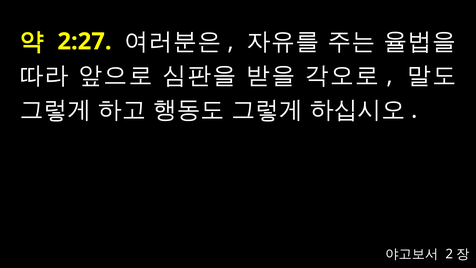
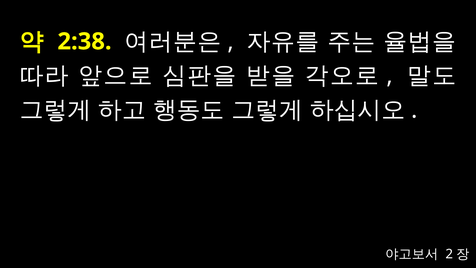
2:27: 2:27 -> 2:38 (85, 41)
